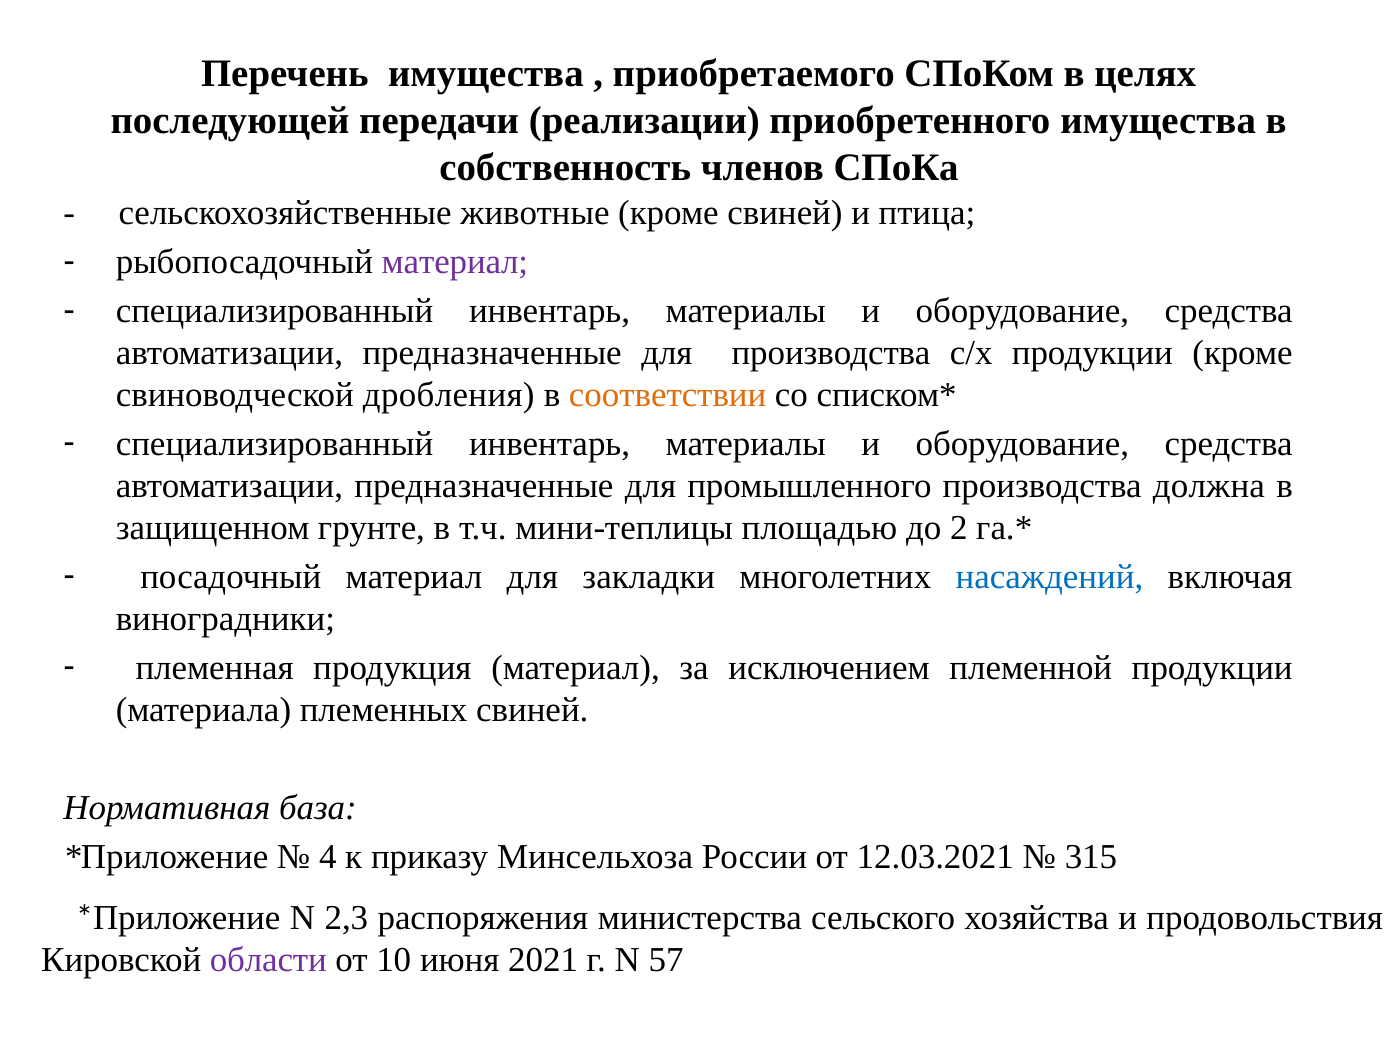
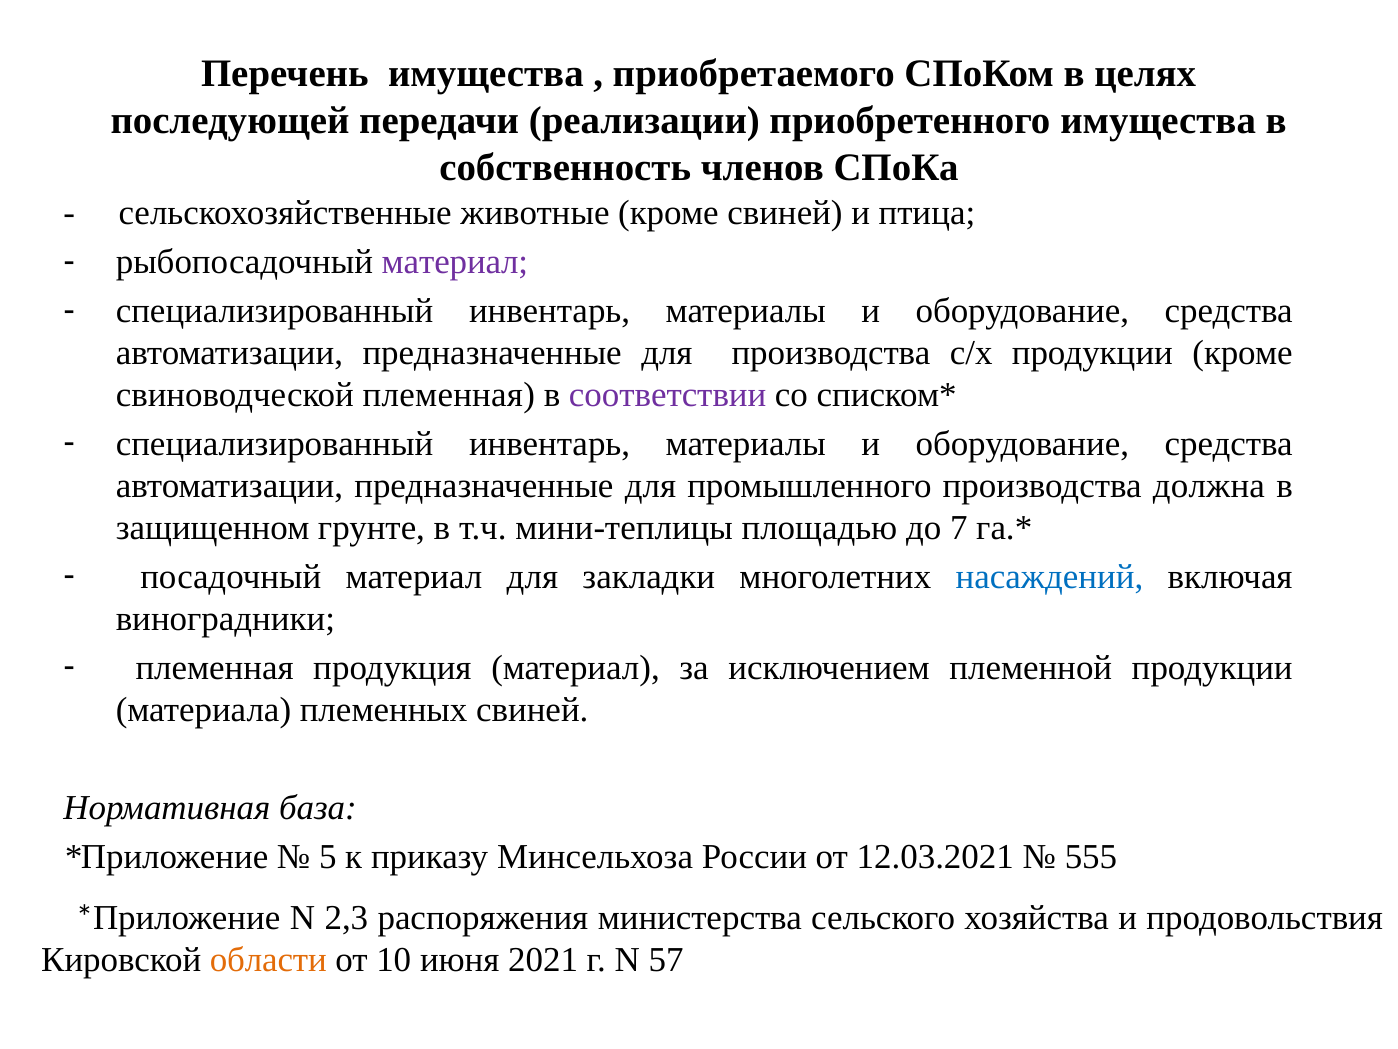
свиноводческой дробления: дробления -> племенная (449, 395)
соответствии colour: orange -> purple (668, 395)
2: 2 -> 7 (959, 528)
4: 4 -> 5 (328, 856)
315: 315 -> 555 (1091, 856)
области colour: purple -> orange (268, 960)
